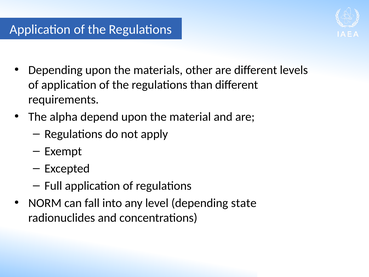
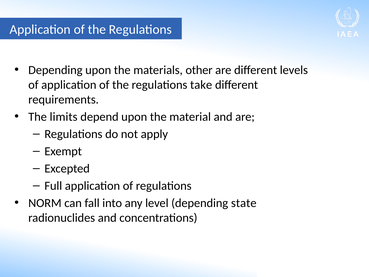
than: than -> take (201, 85)
alpha: alpha -> limits (64, 117)
